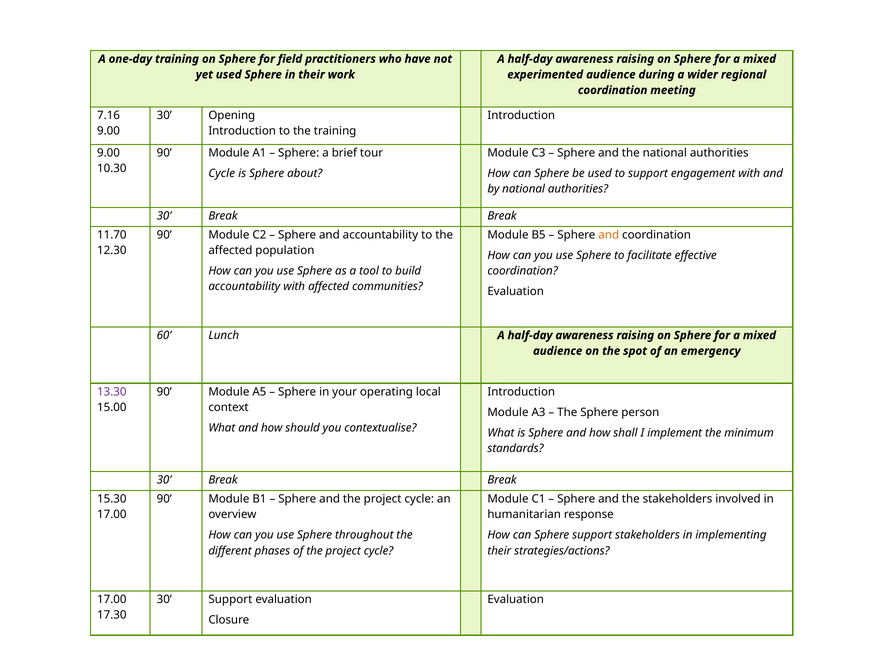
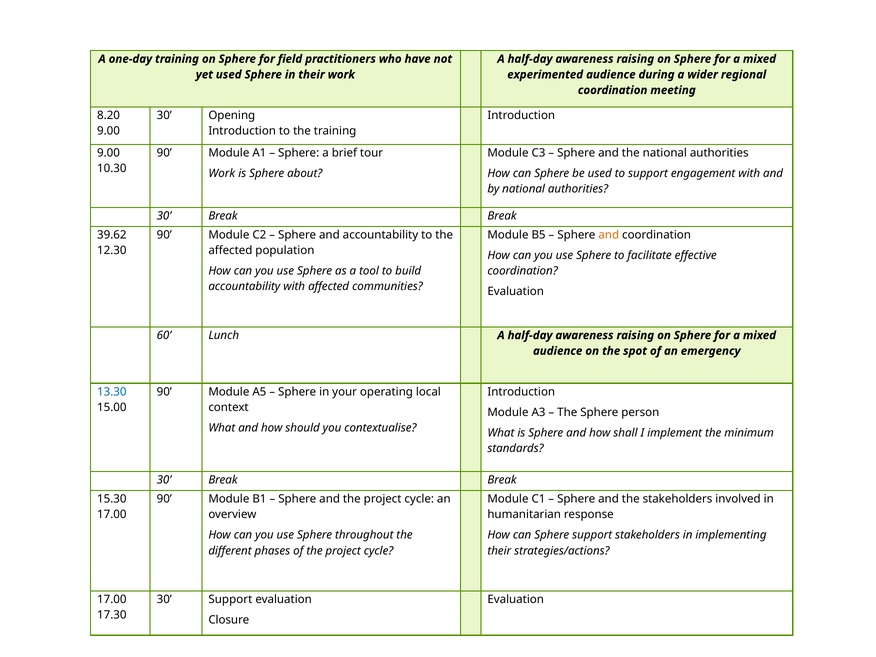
7.16: 7.16 -> 8.20 (109, 115)
Cycle: Cycle -> Work (222, 173)
11.70: 11.70 -> 39.62 (112, 235)
13.30 colour: purple -> blue (112, 392)
